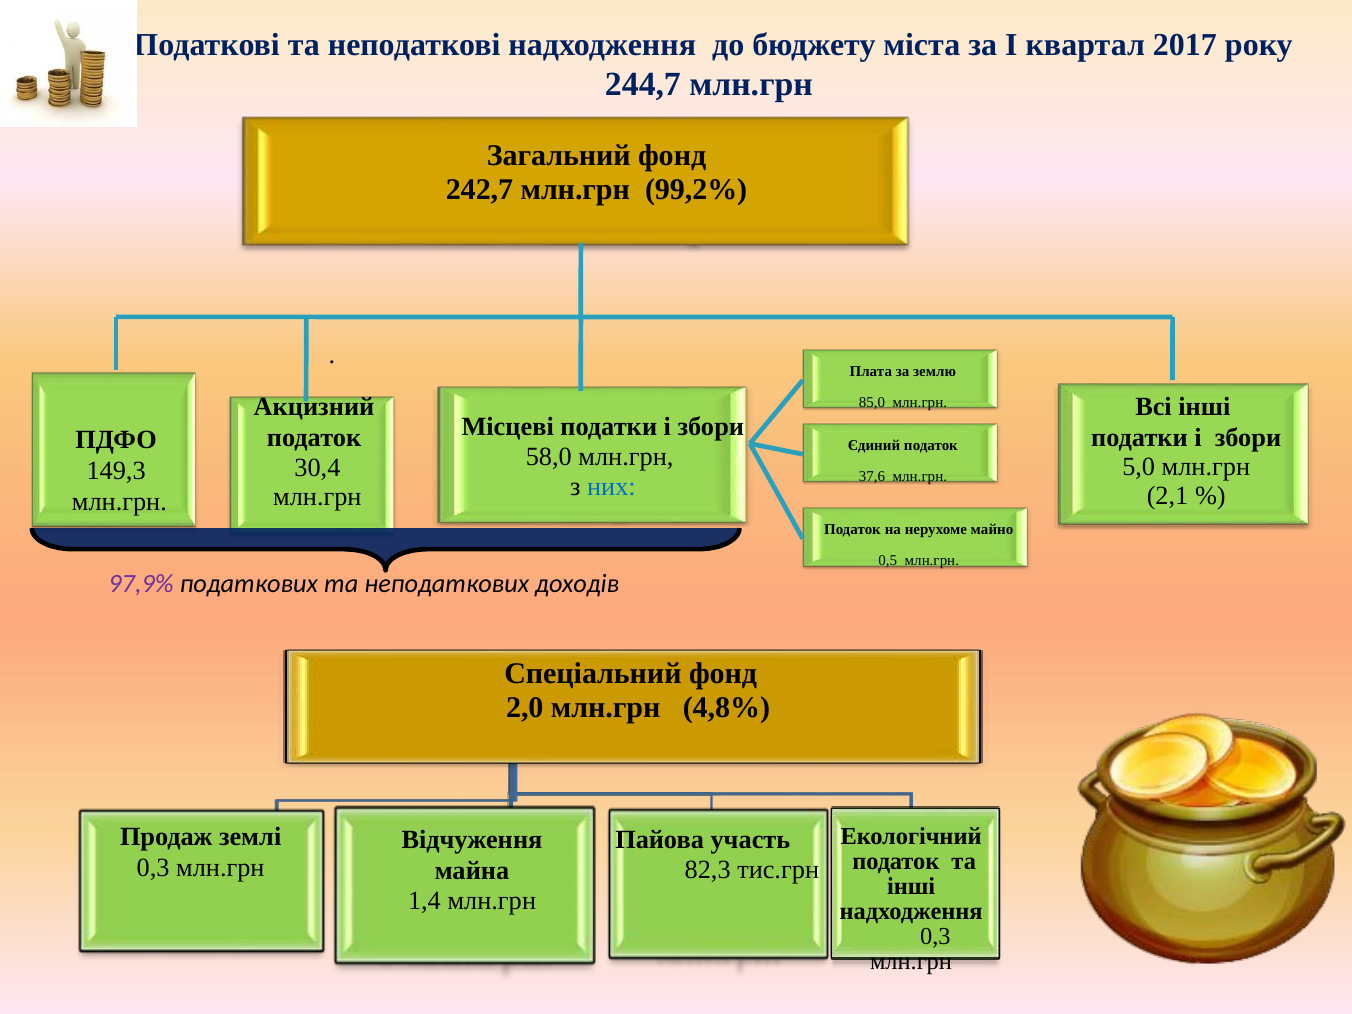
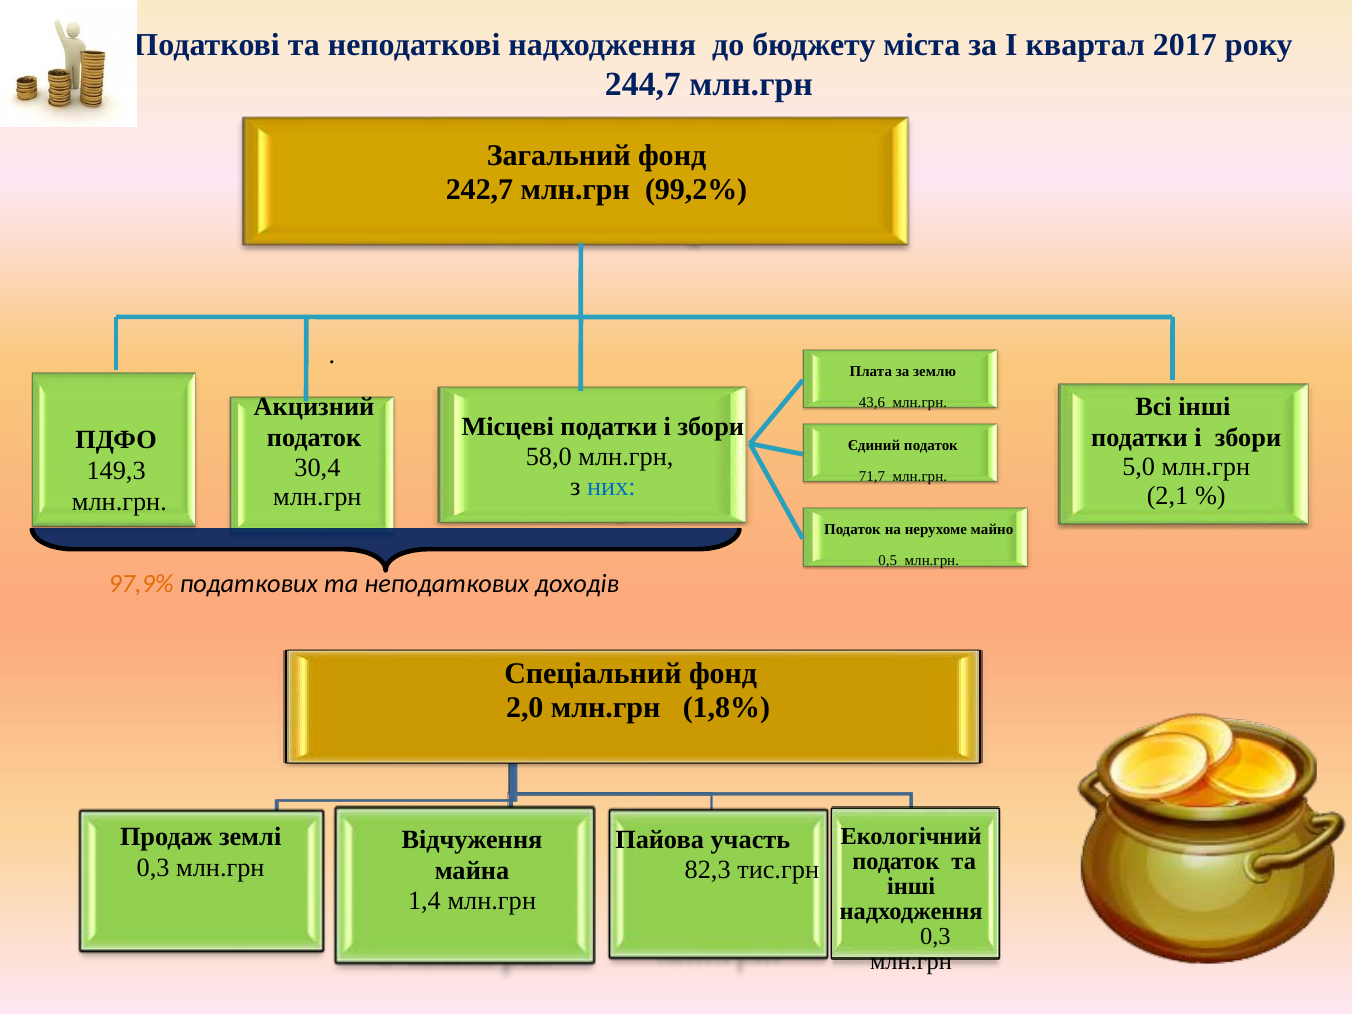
85,0: 85,0 -> 43,6 (872, 403)
37,6: 37,6 -> 71,7 (872, 477)
97,9% colour: purple -> orange (141, 584)
4,8%: 4,8% -> 1,8% (726, 708)
